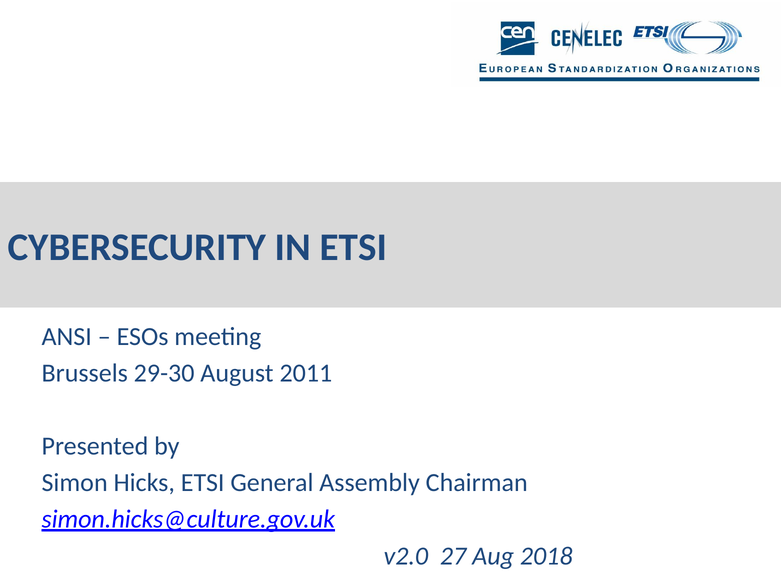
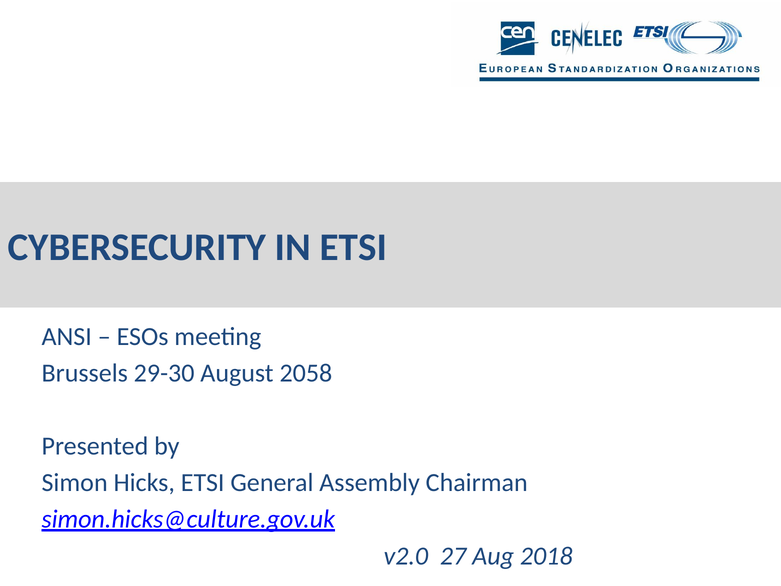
2011: 2011 -> 2058 (306, 373)
